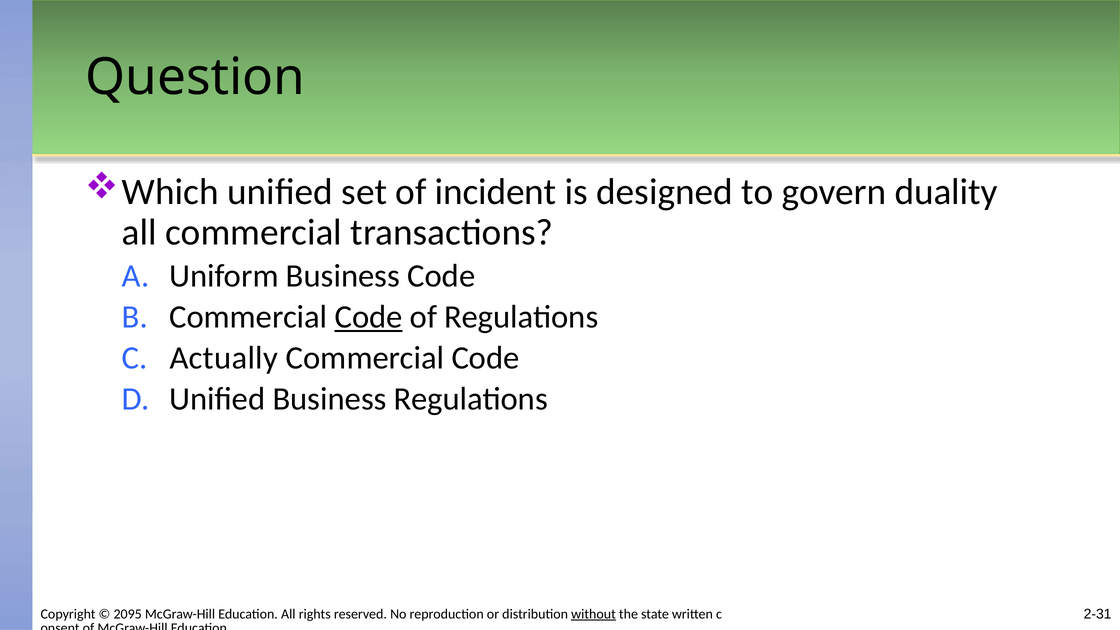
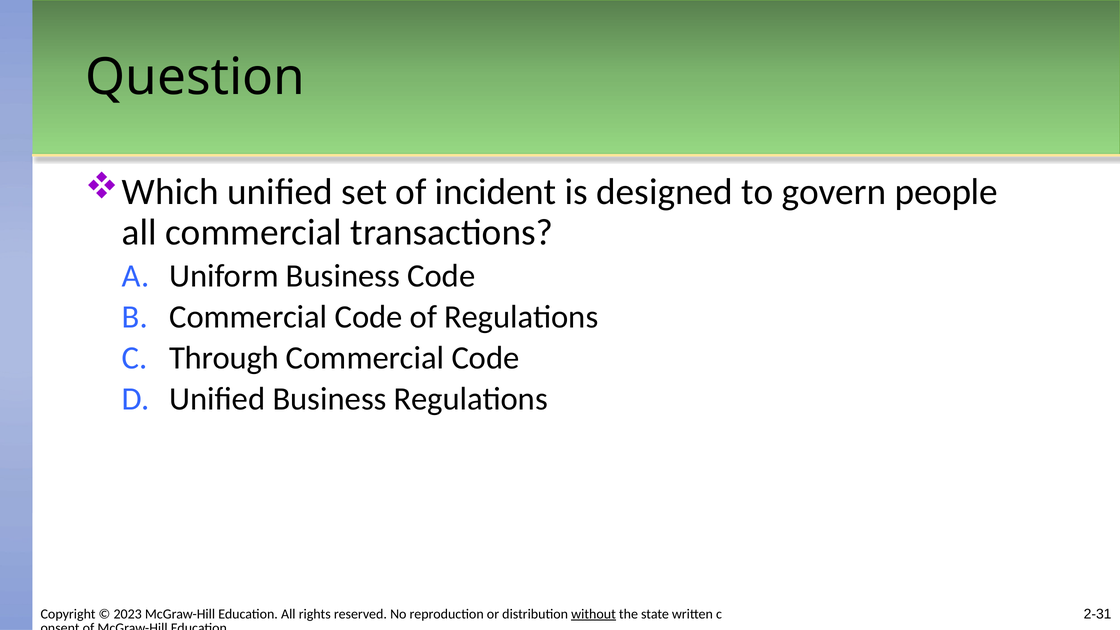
duality: duality -> people (946, 192)
Code underline: present -> none (369, 317)
Actually: Actually -> Through (224, 358)
2095: 2095 -> 2023 (128, 614)
